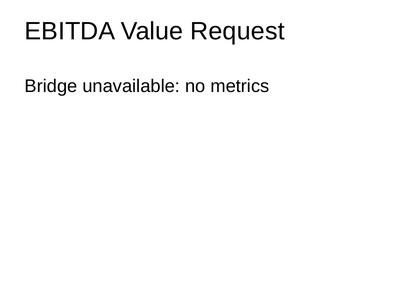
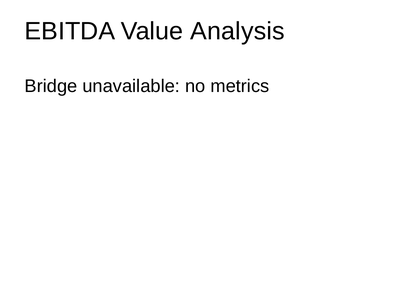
Request: Request -> Analysis (237, 31)
